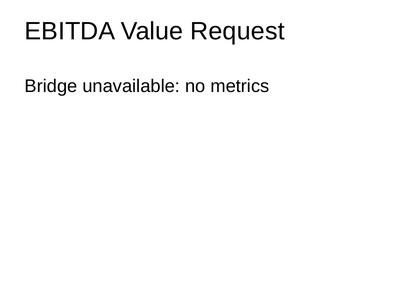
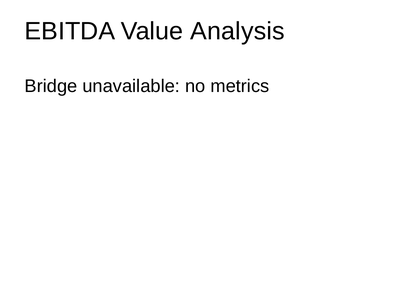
Request: Request -> Analysis (237, 31)
